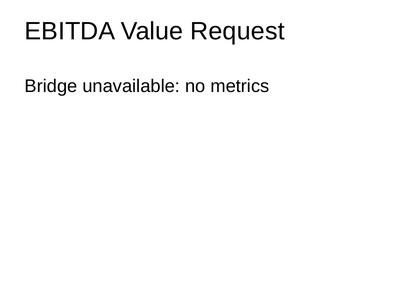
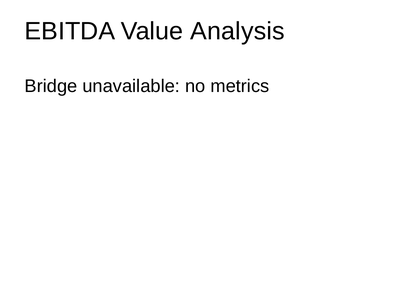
Request: Request -> Analysis (237, 31)
